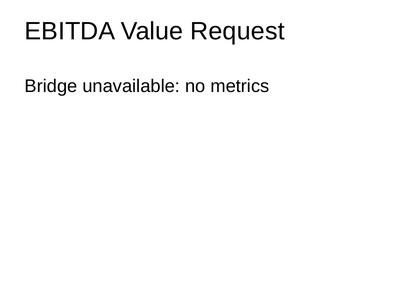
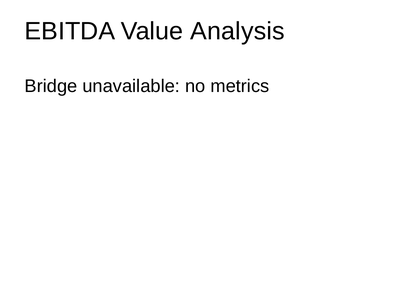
Request: Request -> Analysis (237, 31)
